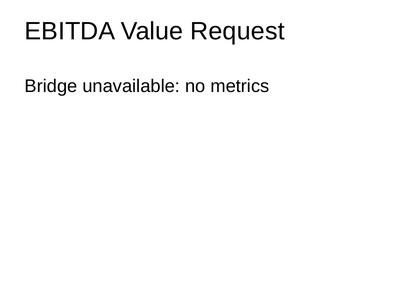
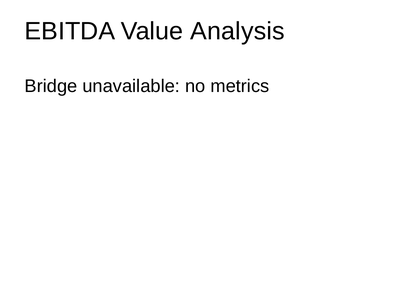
Request: Request -> Analysis (237, 31)
